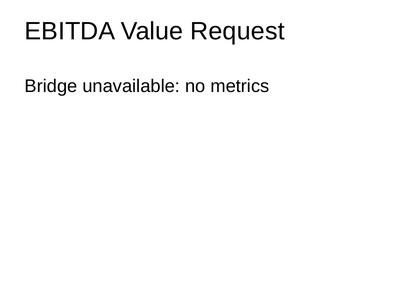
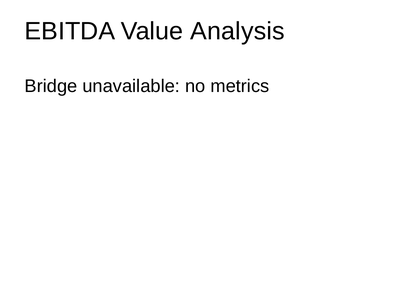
Request: Request -> Analysis (237, 31)
